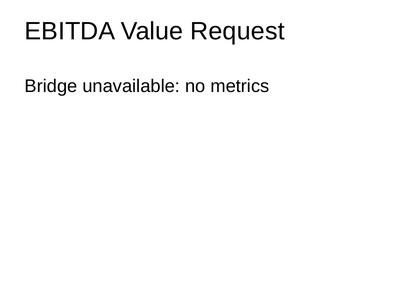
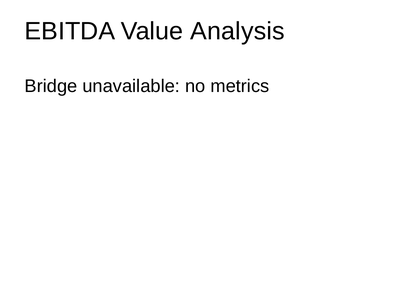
Request: Request -> Analysis (237, 31)
